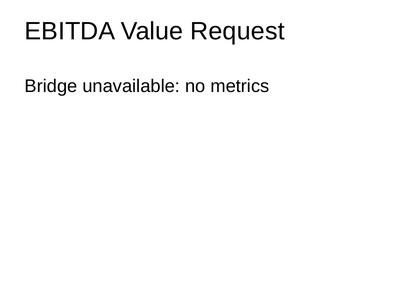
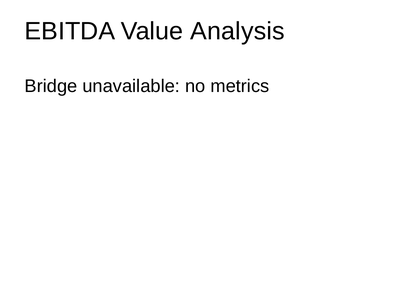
Request: Request -> Analysis (237, 31)
